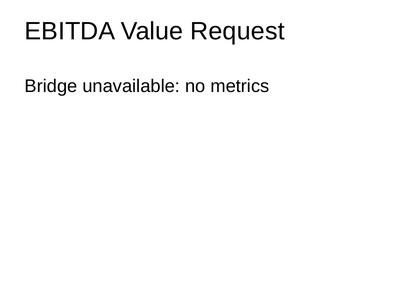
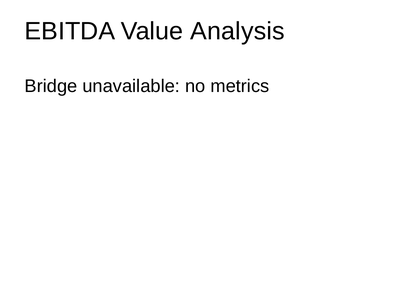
Request: Request -> Analysis (237, 31)
